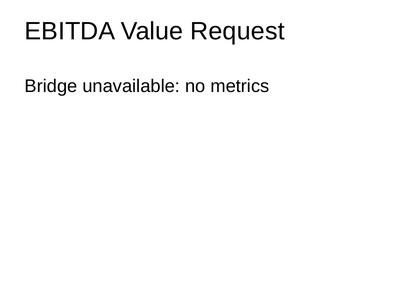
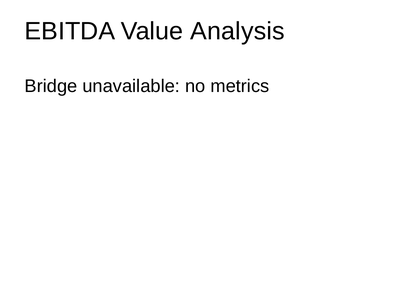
Request: Request -> Analysis (237, 31)
